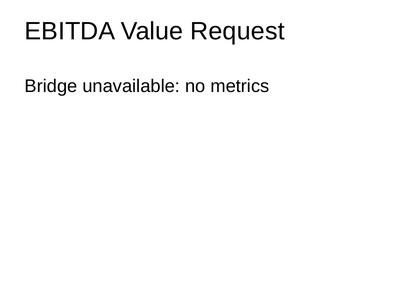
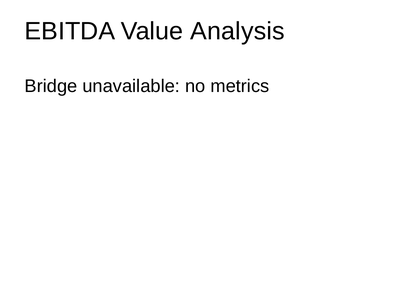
Request: Request -> Analysis (237, 31)
